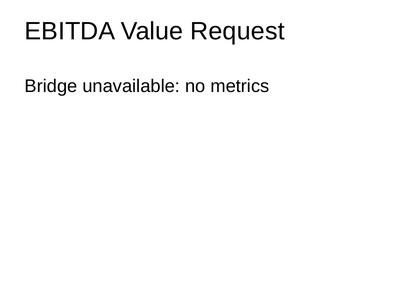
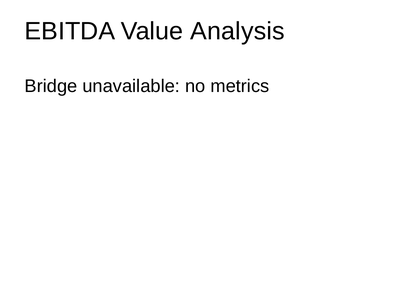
Request: Request -> Analysis (237, 31)
